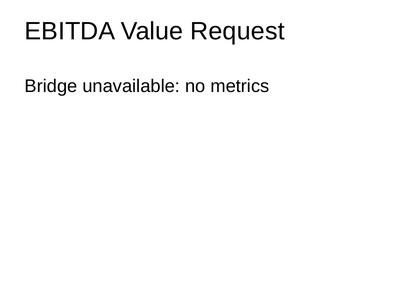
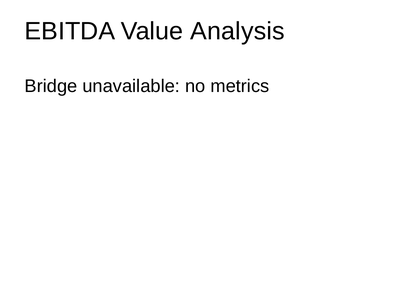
Request: Request -> Analysis (237, 31)
